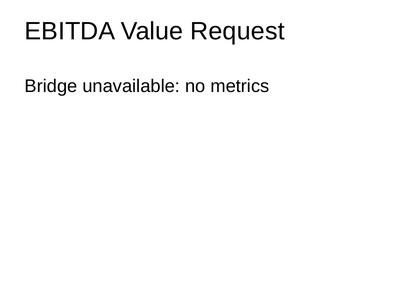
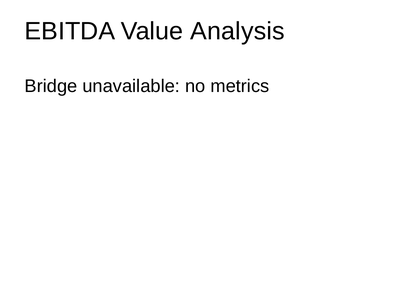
Request: Request -> Analysis (237, 31)
